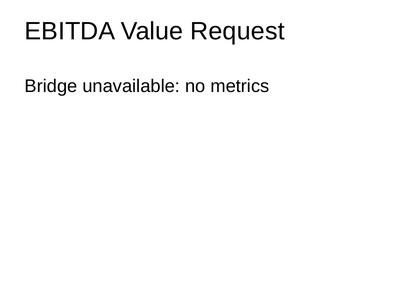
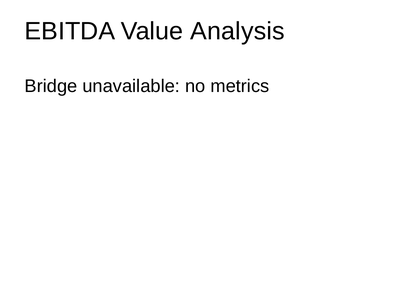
Request: Request -> Analysis (237, 31)
